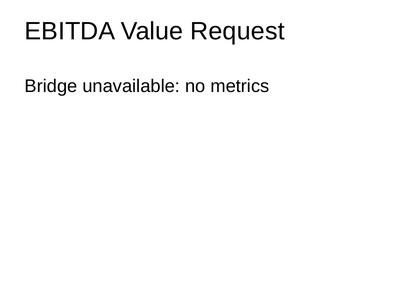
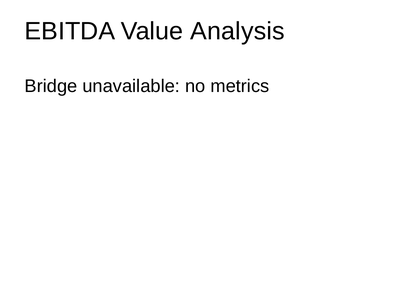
Request: Request -> Analysis (237, 31)
